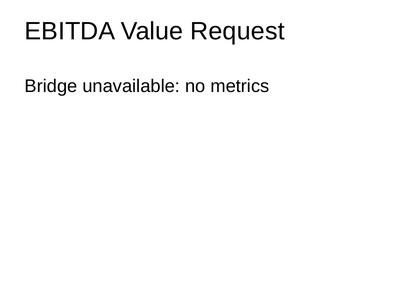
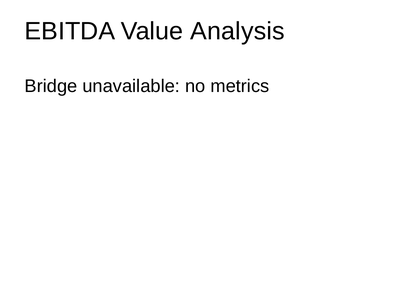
Request: Request -> Analysis (237, 31)
